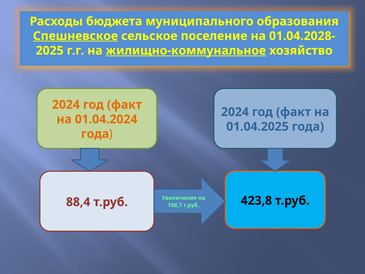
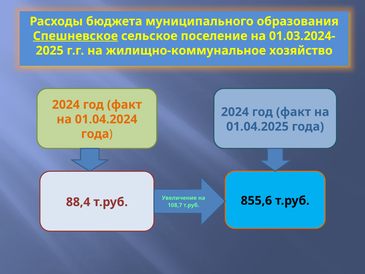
01.04.2028-: 01.04.2028- -> 01.03.2024- (302, 36)
жилищно-коммунальное underline: present -> none (186, 51)
423,8: 423,8 -> 855,6 (256, 200)
